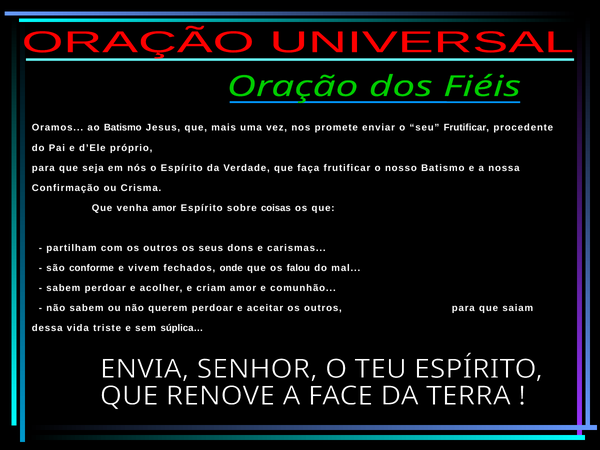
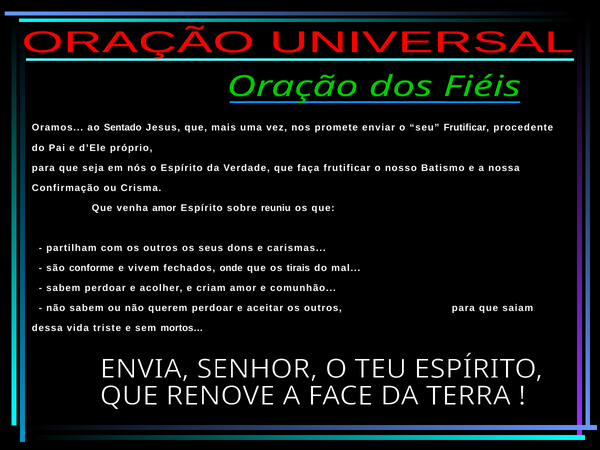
ao Batismo: Batismo -> Sentado (123, 128)
coisas: coisas -> reuniu (276, 208)
falou: falou -> tirais (298, 268)
súplica…: súplica… -> mortos… (182, 328)
